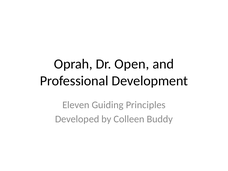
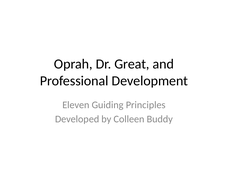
Open: Open -> Great (132, 64)
